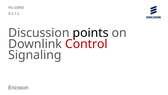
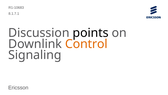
Control colour: red -> orange (86, 44)
